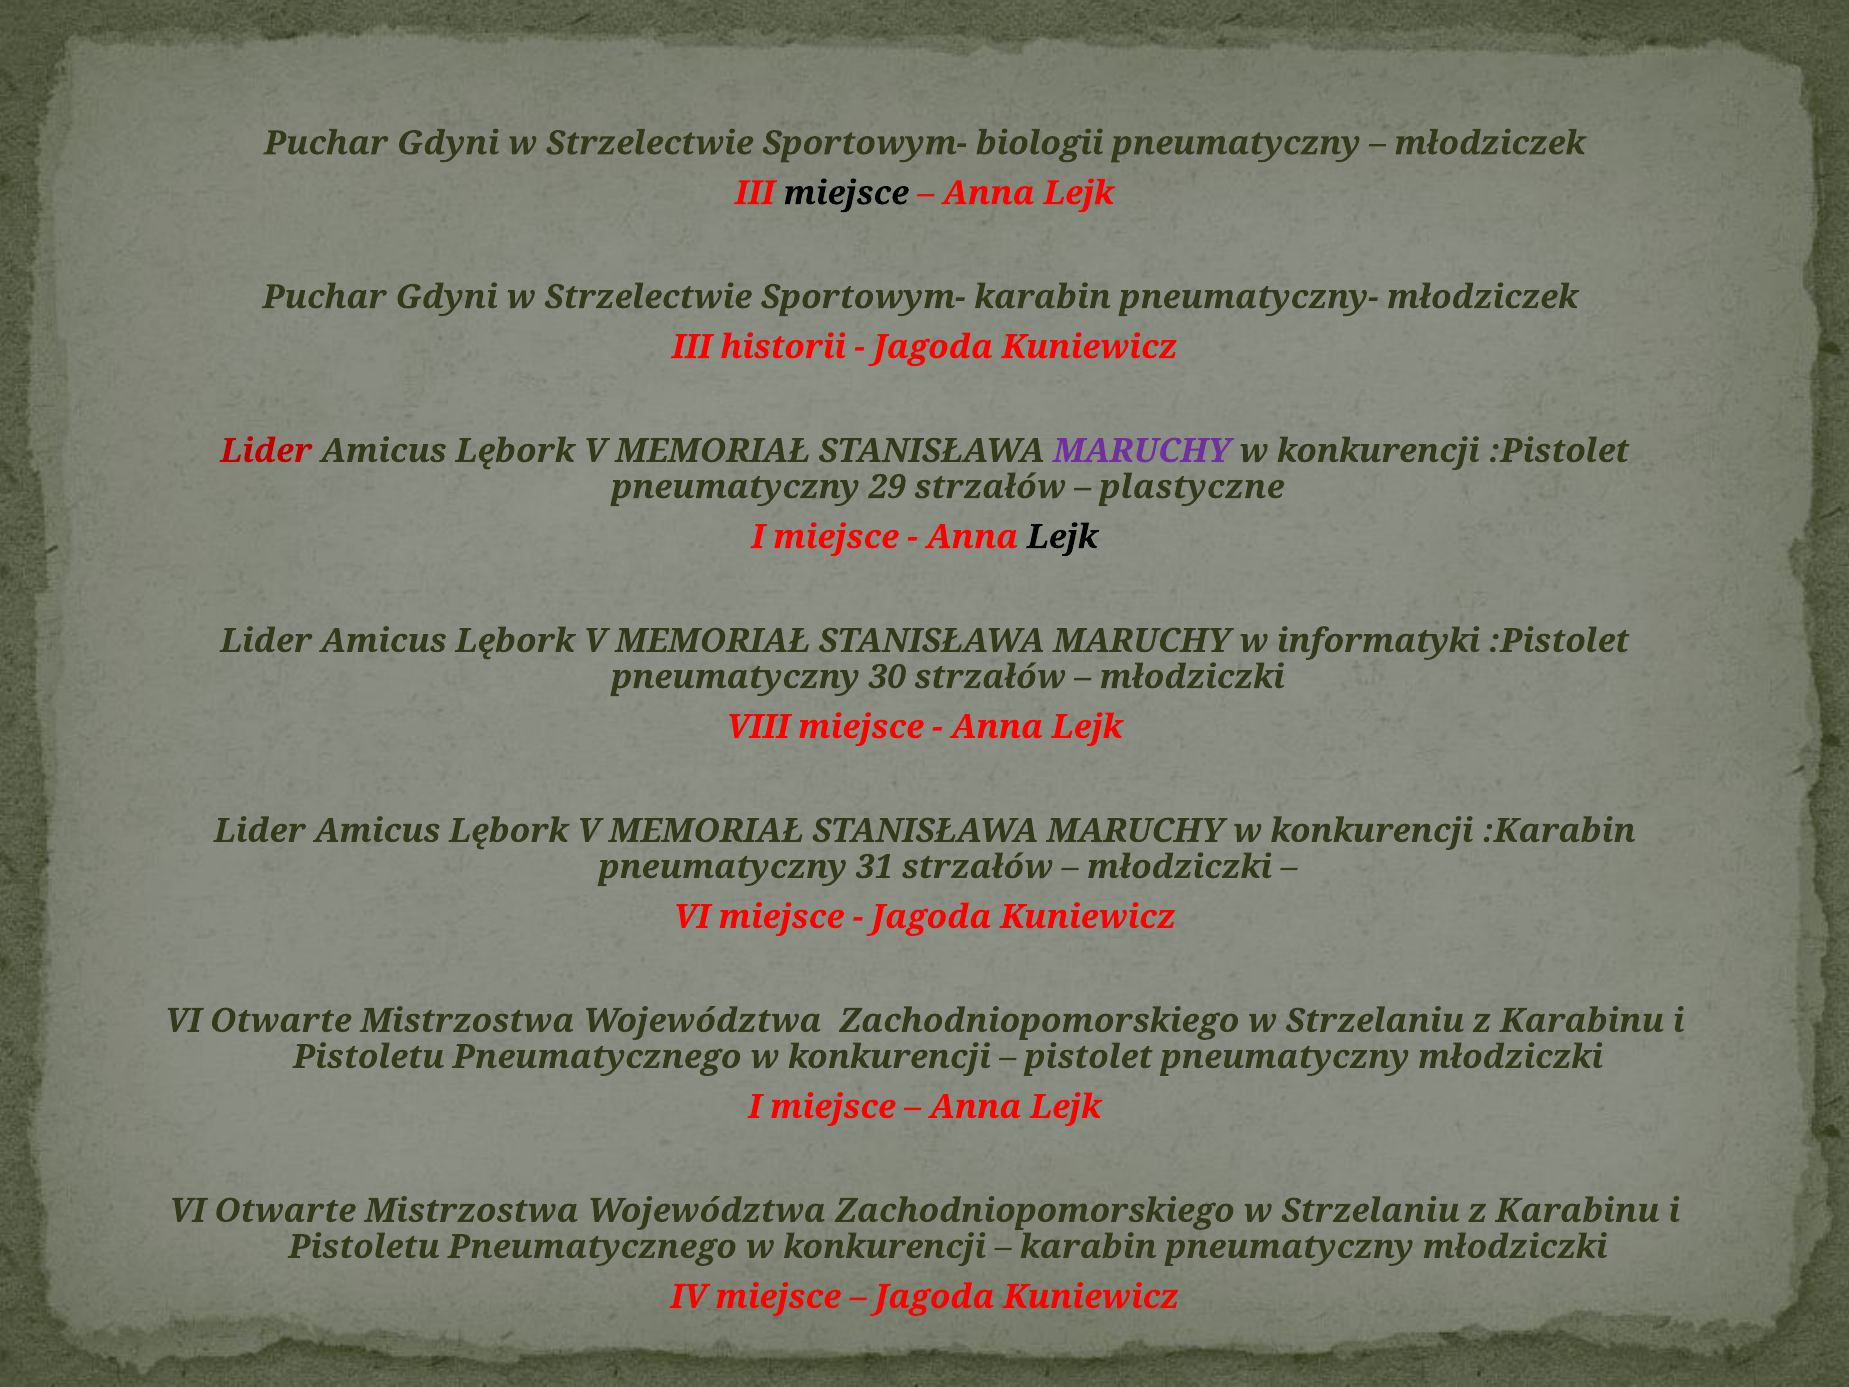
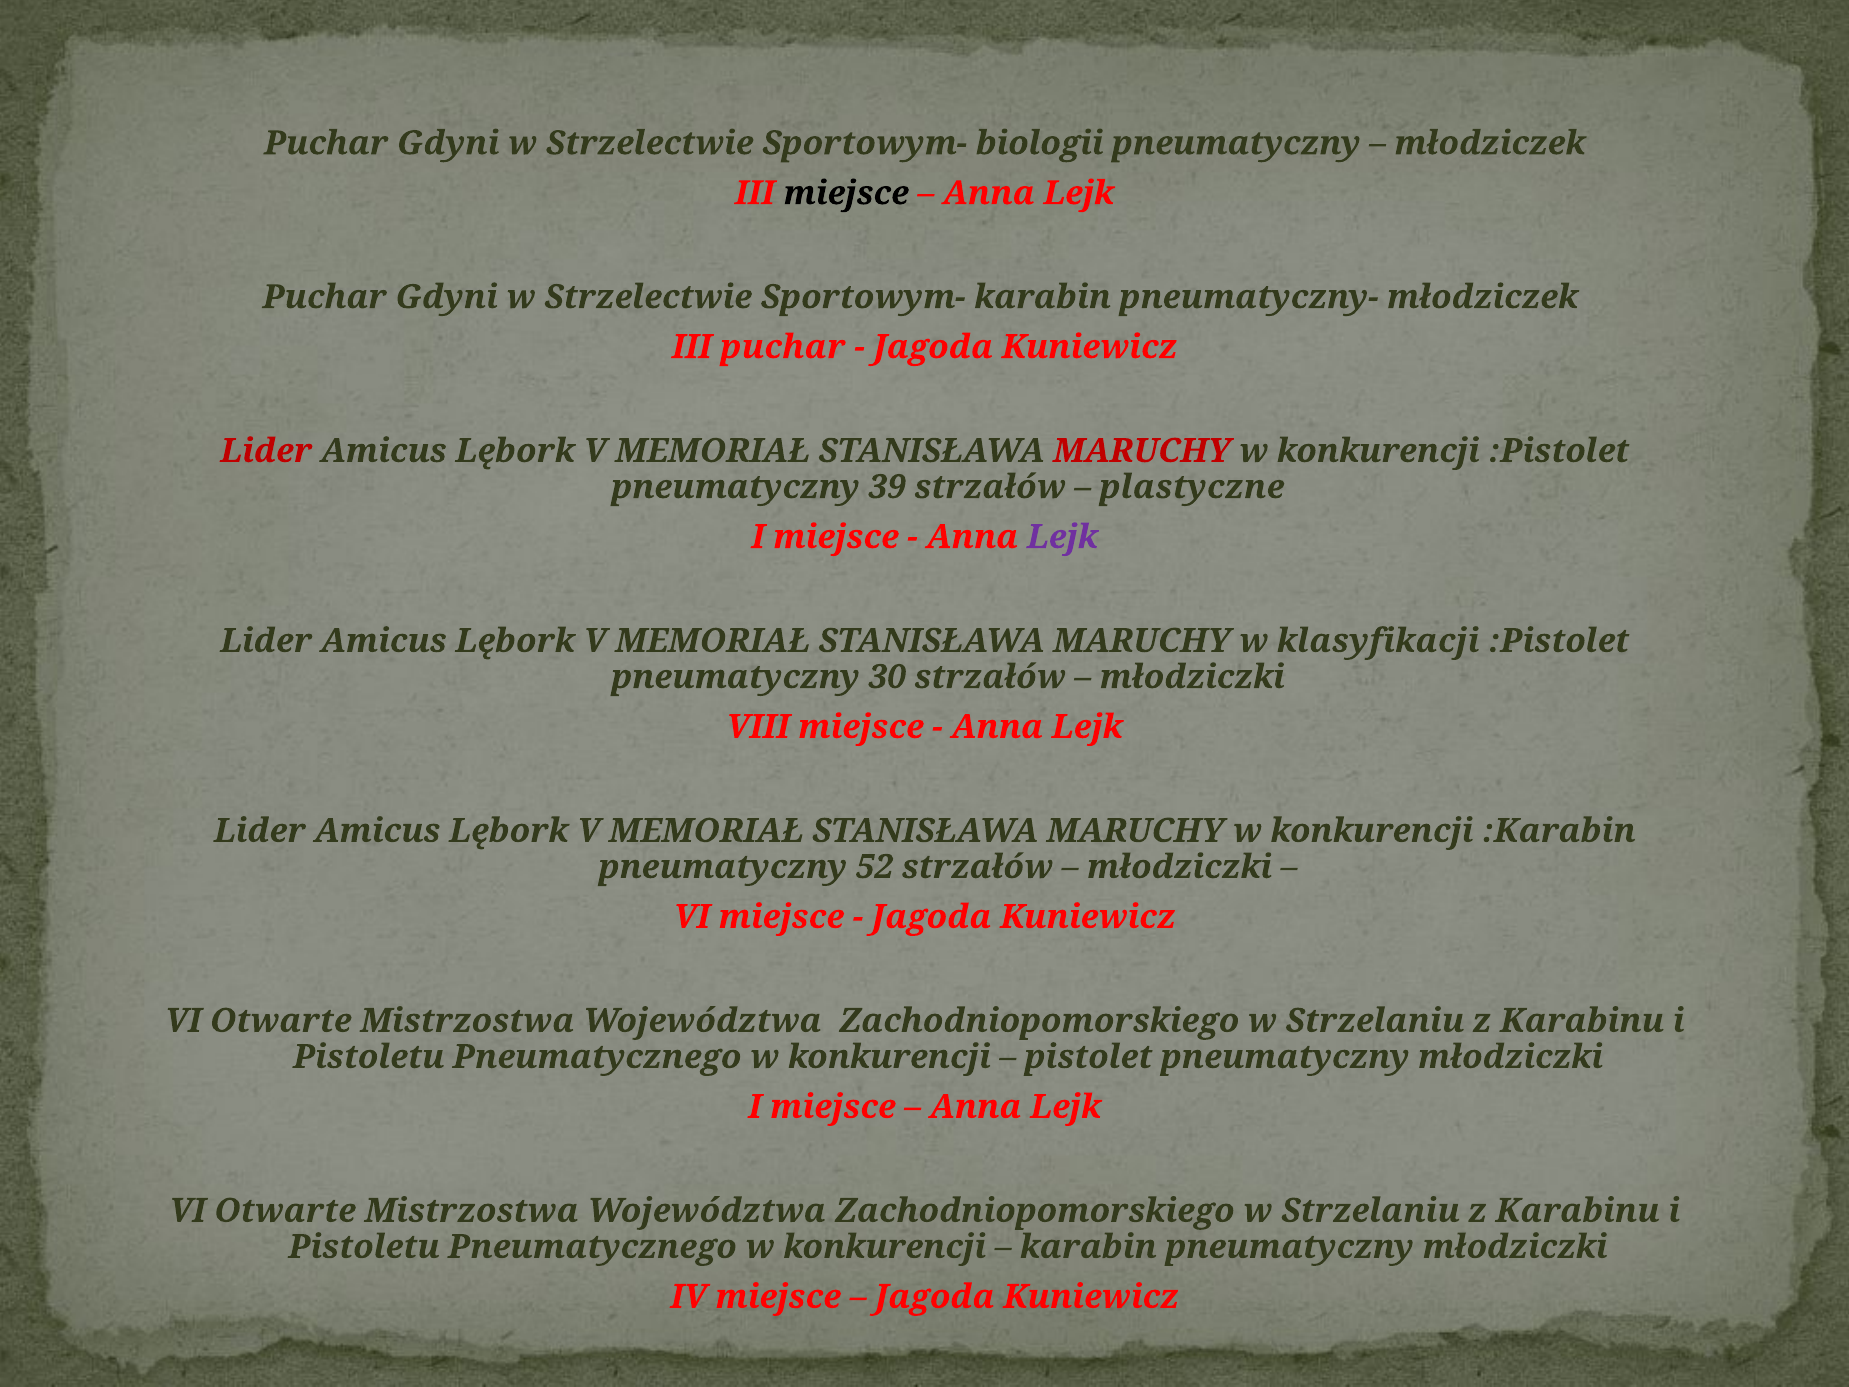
III historii: historii -> puchar (783, 347)
MARUCHY colour: purple -> red (1142, 451)
29: 29 -> 39 (887, 487)
Lejk colour: black -> purple (1062, 537)
informatyki: informatyki -> klasyfikacji (1378, 641)
31: 31 -> 52 (874, 867)
